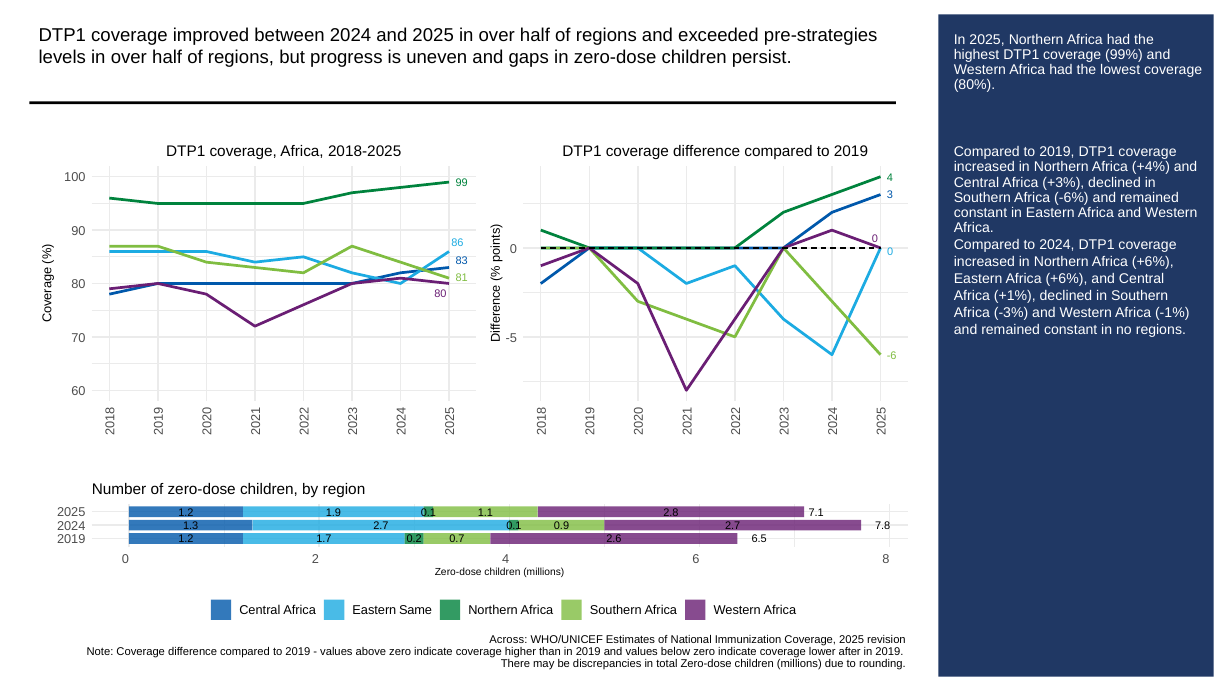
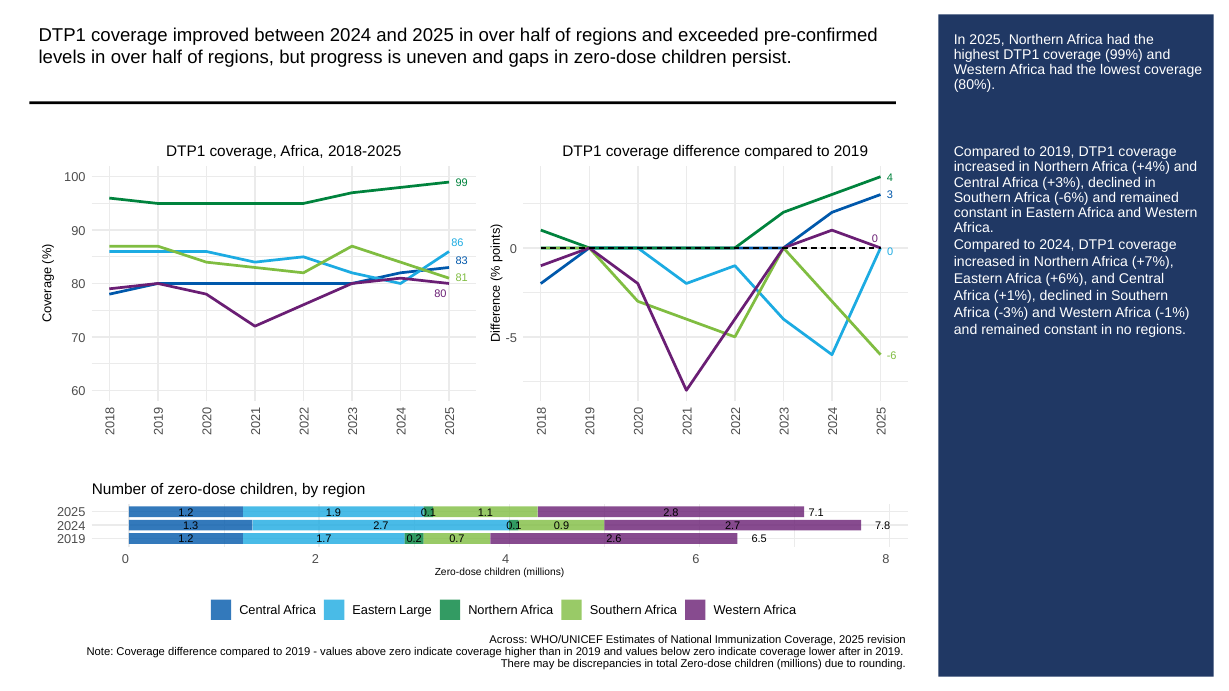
pre-strategies: pre-strategies -> pre-confirmed (821, 35)
Northern Africa +6%: +6% -> +7% (1153, 262)
Same: Same -> Large (415, 611)
